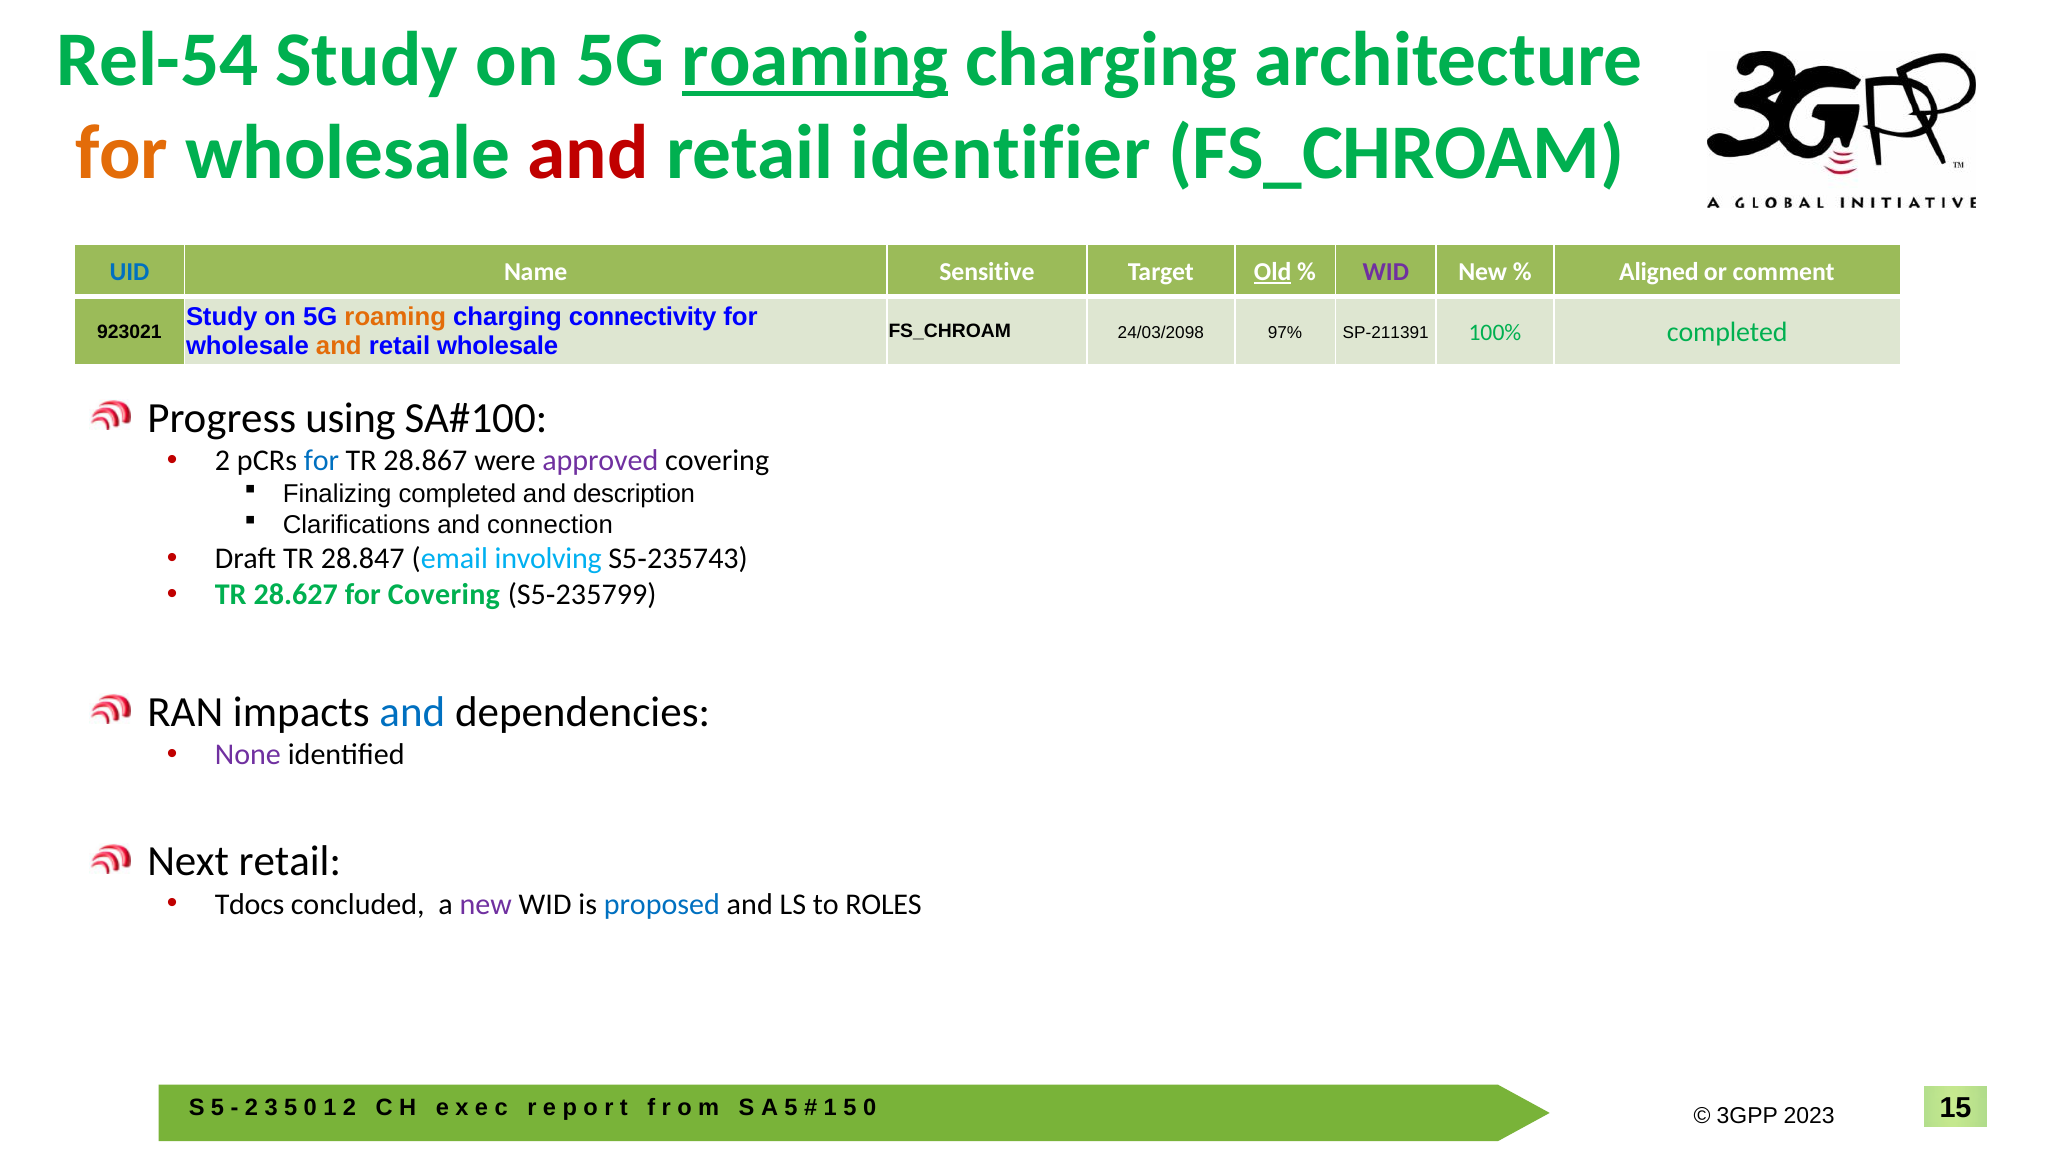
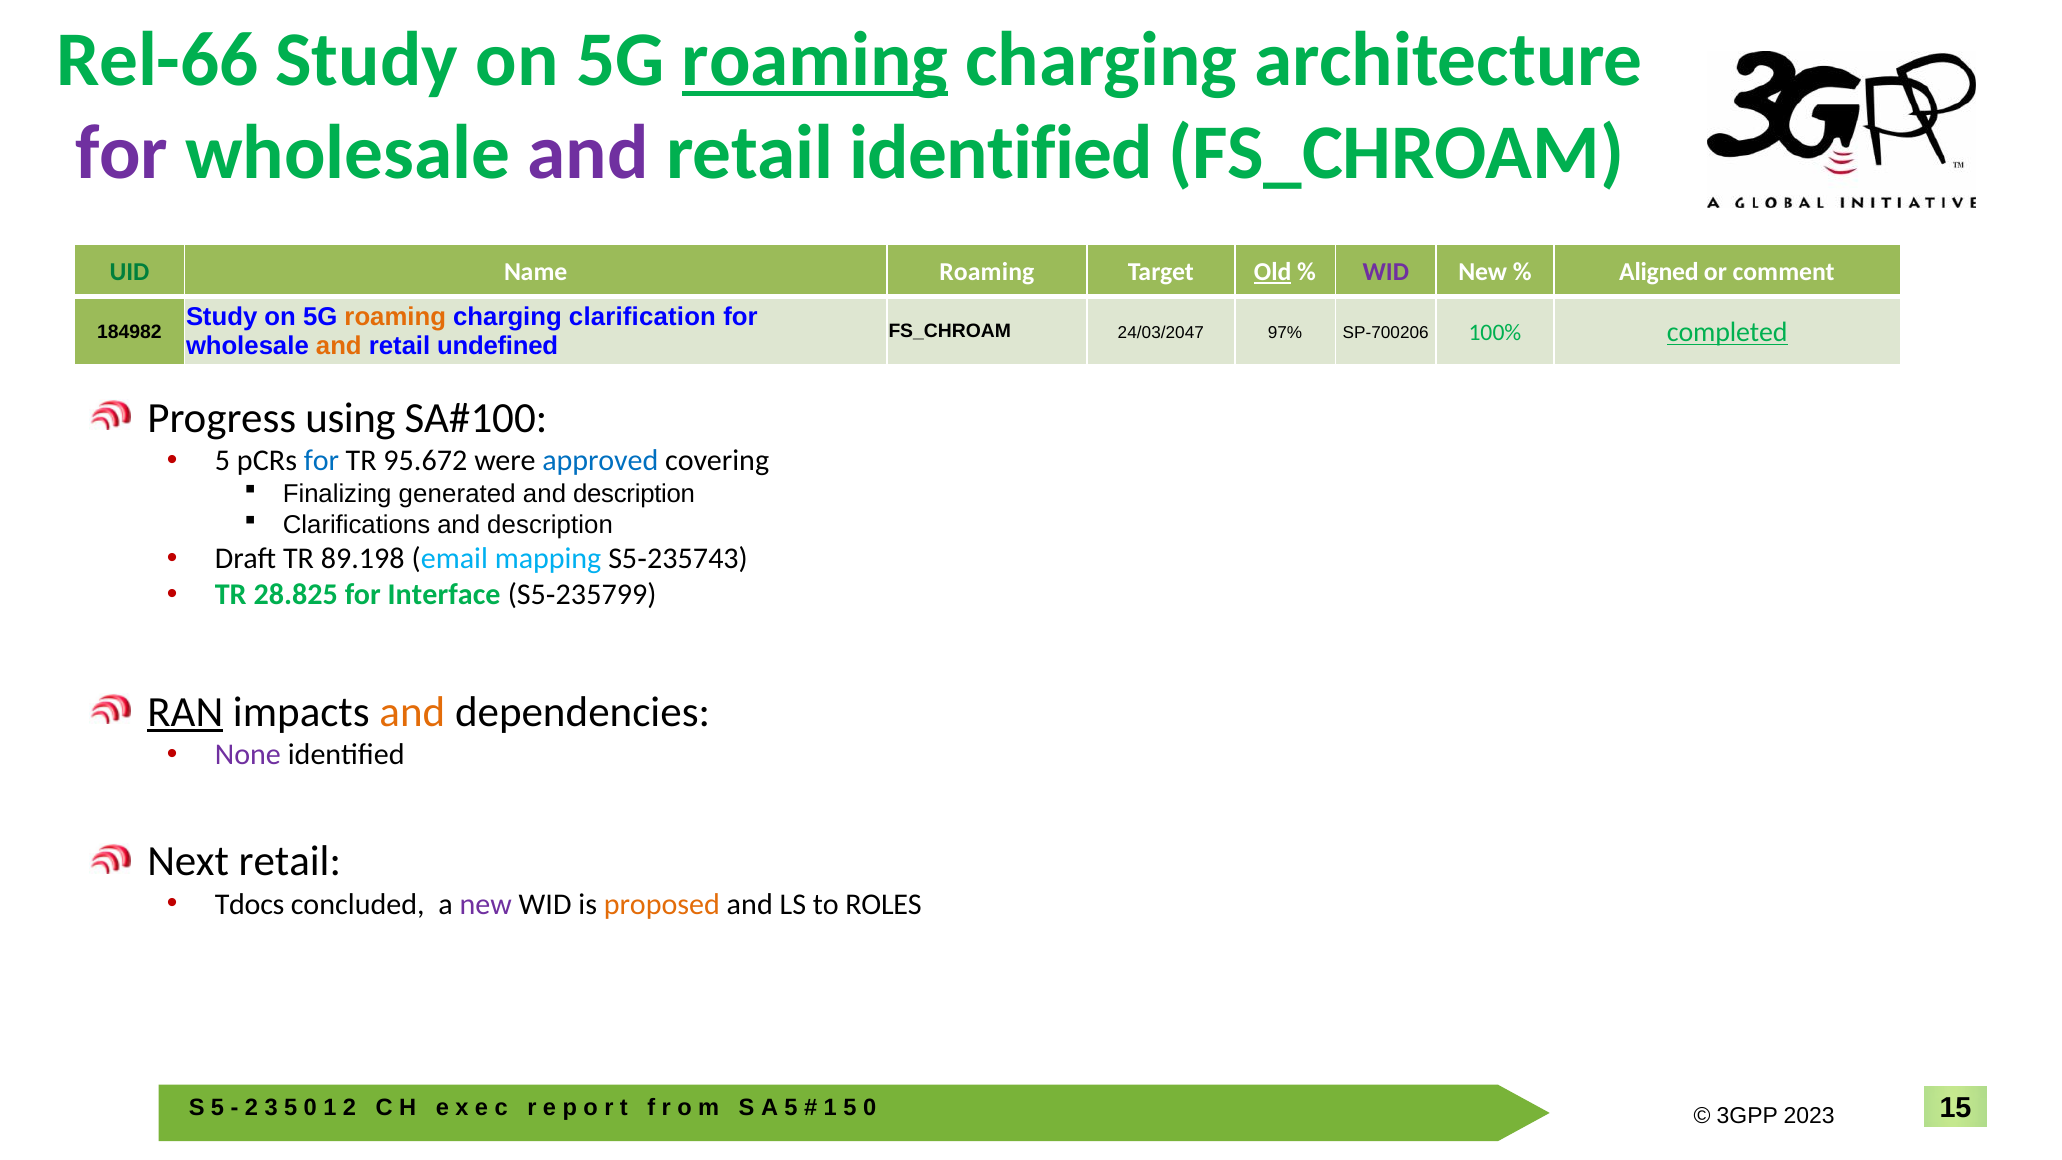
Rel-54: Rel-54 -> Rel-66 (157, 60)
for colour: orange -> purple (122, 153)
and colour: red -> purple (588, 153)
retail identifier: identifier -> identified (1001, 153)
UID colour: blue -> green (129, 272)
Name Sensitive: Sensitive -> Roaming (987, 272)
connectivity: connectivity -> clarification (642, 317)
24/03/2098: 24/03/2098 -> 24/03/2047 (1161, 332)
SP-211391: SP-211391 -> SP-700206 (1386, 332)
completed underline: none -> present (1727, 332)
923021: 923021 -> 184982 (129, 332)
retail wholesale: wholesale -> undefined (498, 346)
2: 2 -> 5 (223, 461)
28.867: 28.867 -> 95.672 (425, 461)
approved colour: purple -> blue (600, 461)
Finalizing completed: completed -> generated (457, 494)
Clarifications and connection: connection -> description (550, 525)
28.847: 28.847 -> 89.198 (363, 559)
involving: involving -> mapping (548, 559)
28.627: 28.627 -> 28.825 (296, 595)
for Covering: Covering -> Interface (444, 595)
RAN underline: none -> present (185, 712)
and colour: blue -> orange (412, 712)
proposed colour: blue -> orange (662, 904)
